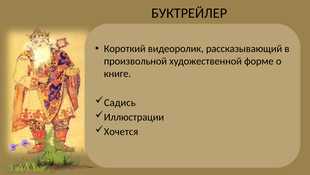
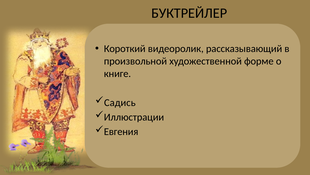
Хочется: Хочется -> Евгения (121, 131)
